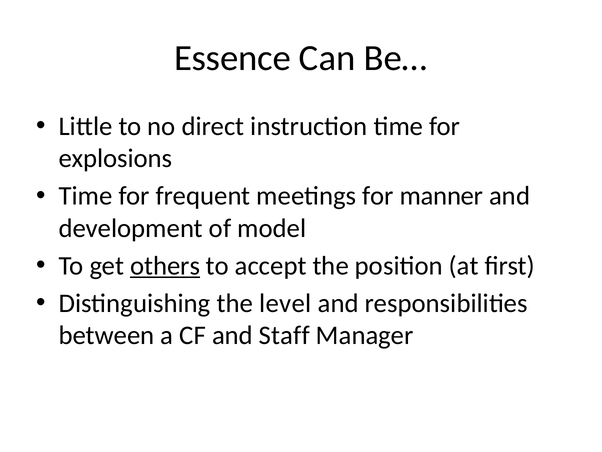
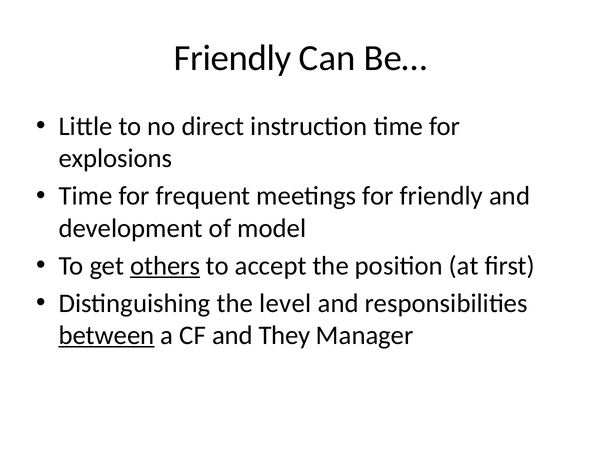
Essence: Essence -> Friendly (233, 58)
for manner: manner -> friendly (441, 196)
between underline: none -> present (107, 335)
Staff: Staff -> They (285, 335)
